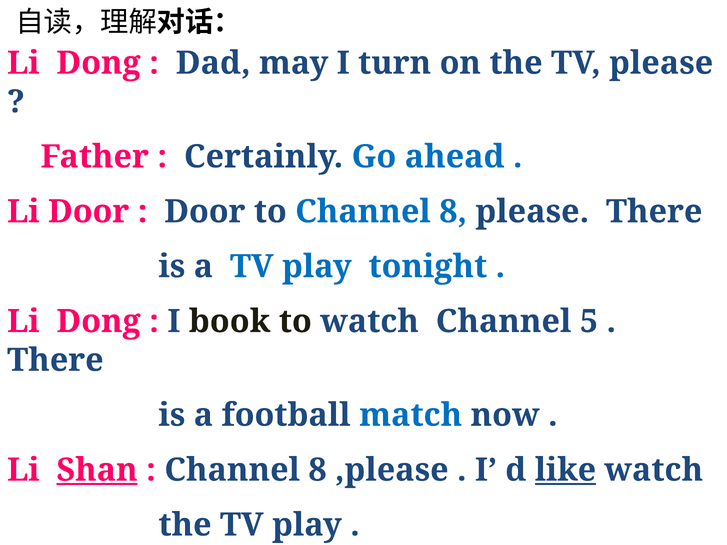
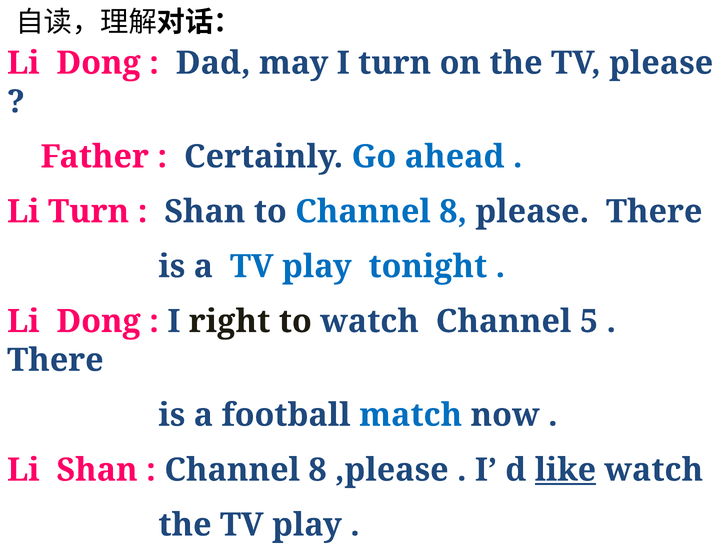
Li Door: Door -> Turn (89, 212)
Door: Door -> Shan (205, 212)
I book: book -> right (230, 322)
Shan underline: present -> none (97, 470)
